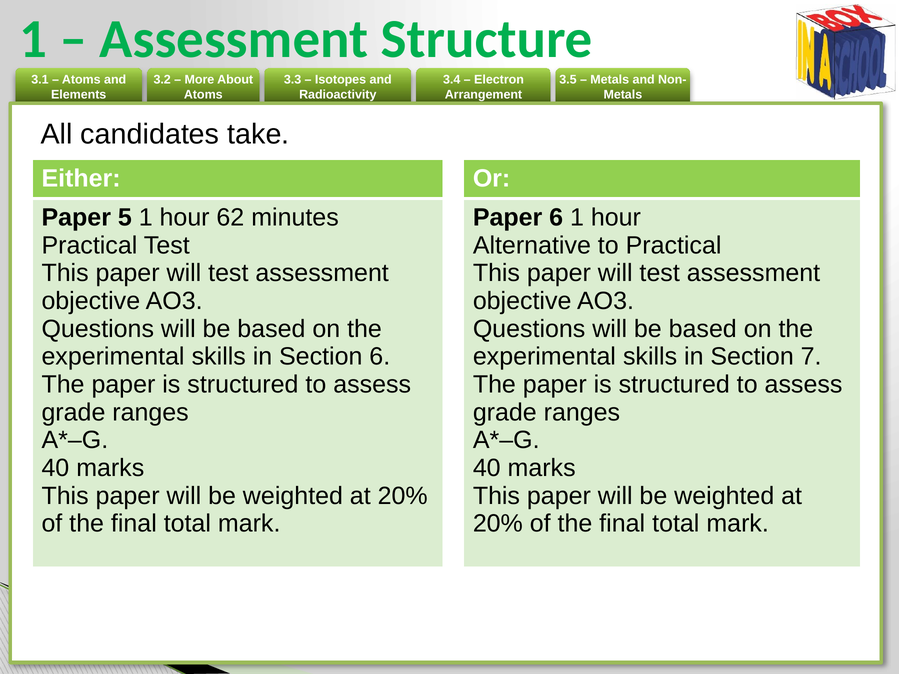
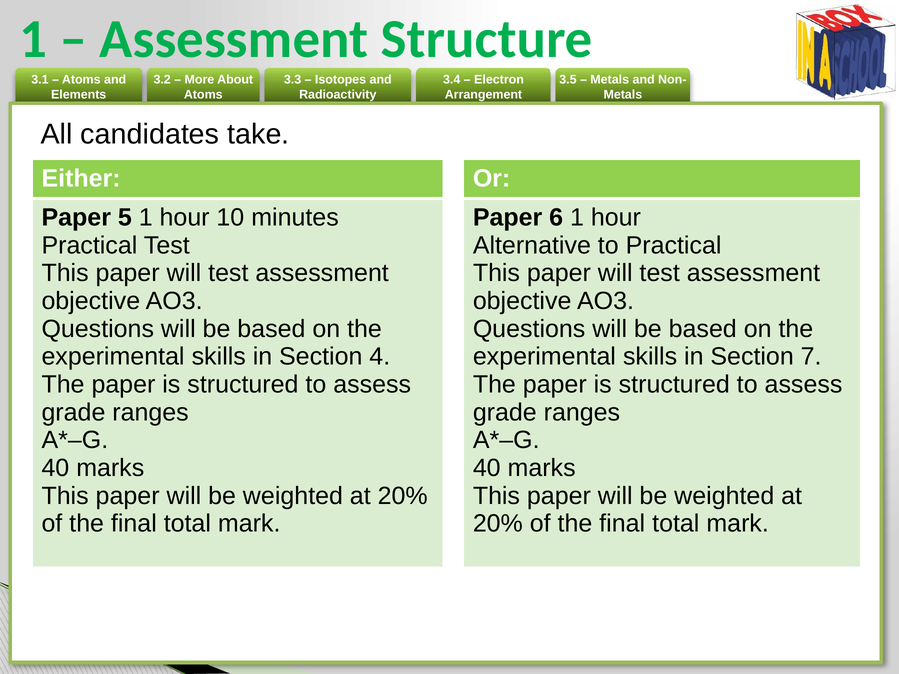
62: 62 -> 10 (230, 218)
Section 6: 6 -> 4 (380, 357)
